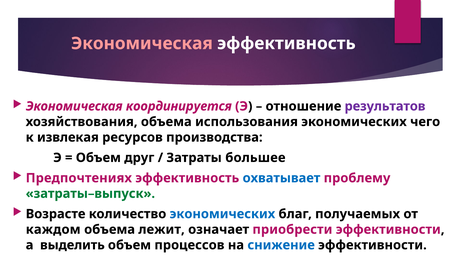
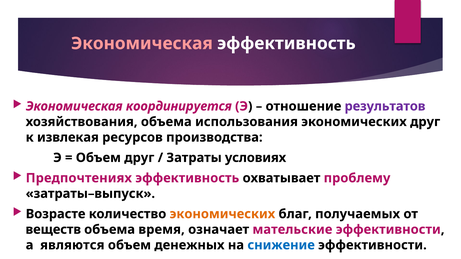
экономических чего: чего -> друг (425, 122)
большее: большее -> условиях (256, 158)
охватывает colour: blue -> black (281, 178)
затраты–выпуск colour: green -> black (90, 194)
экономических colour: blue -> orange (222, 214)
каждом: каждом -> веществ (53, 230)
лежит: лежит -> время (162, 230)
приобрести: приобрести -> мательские (292, 230)
выделить: выделить -> являются (72, 245)
процессов: процессов -> денежных (189, 245)
